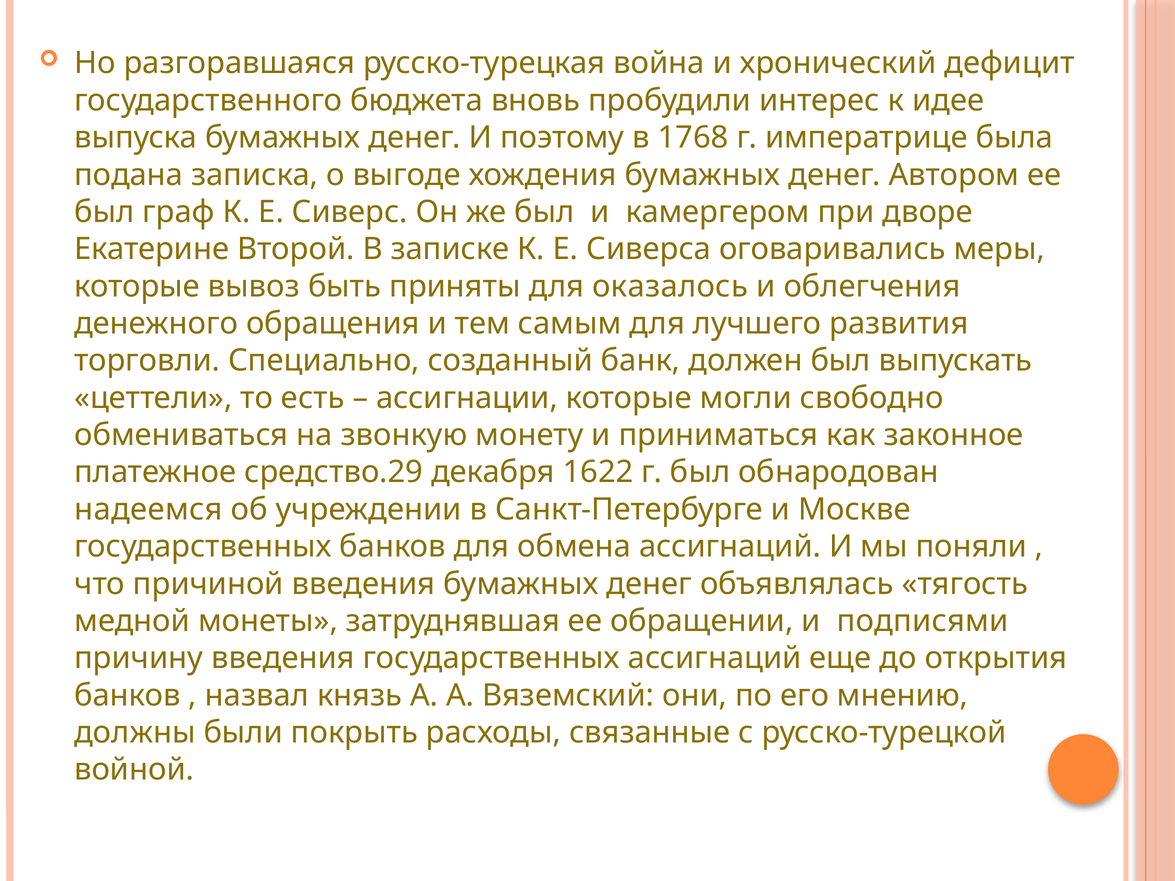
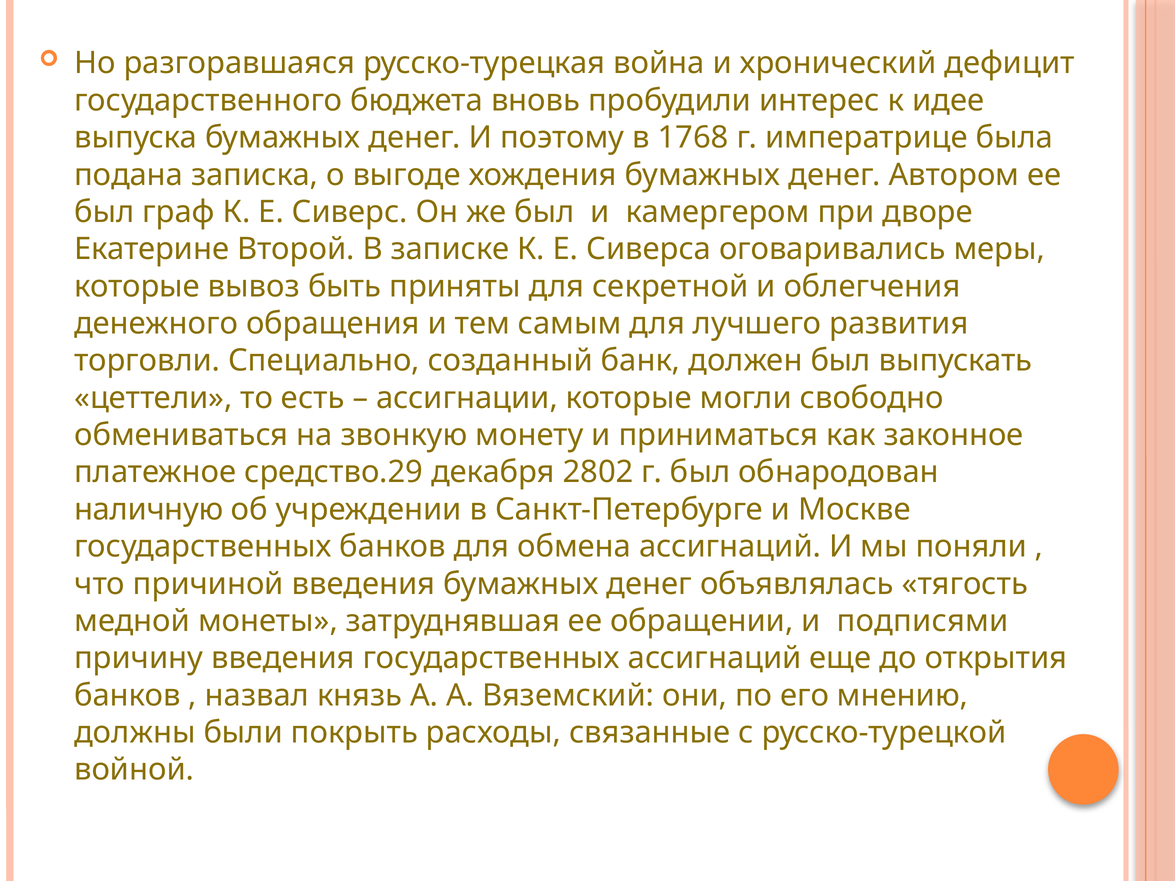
оказалось: оказалось -> секретной (670, 286)
1622: 1622 -> 2802 (598, 472)
надеемся: надеемся -> наличную (149, 510)
